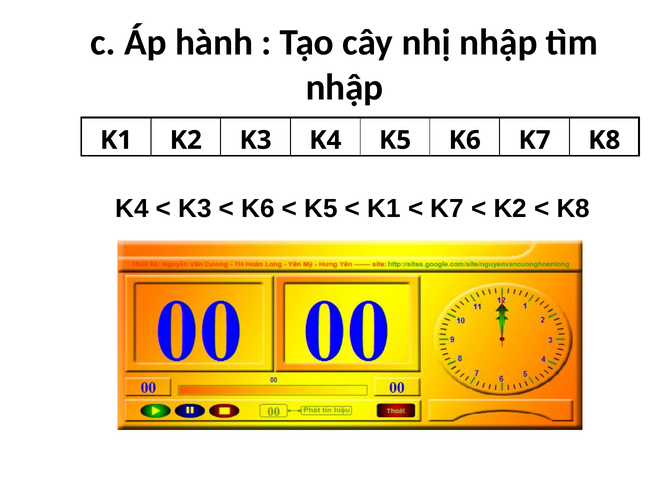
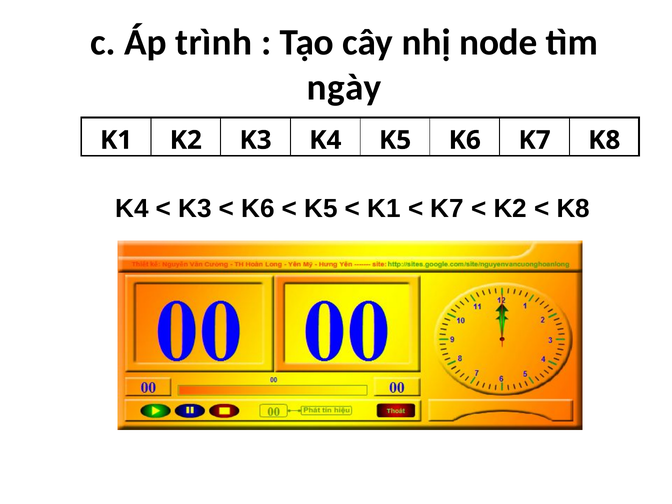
hành: hành -> trình (214, 42)
nhị nhập: nhập -> node (498, 42)
nhập: nhập -> ngày (344, 87)
